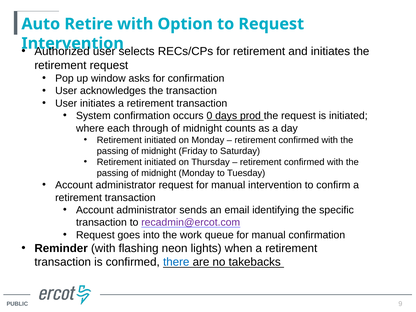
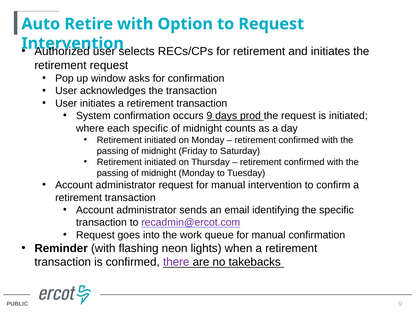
occurs 0: 0 -> 9 (209, 116)
each through: through -> specific (150, 128)
there colour: blue -> purple (176, 262)
